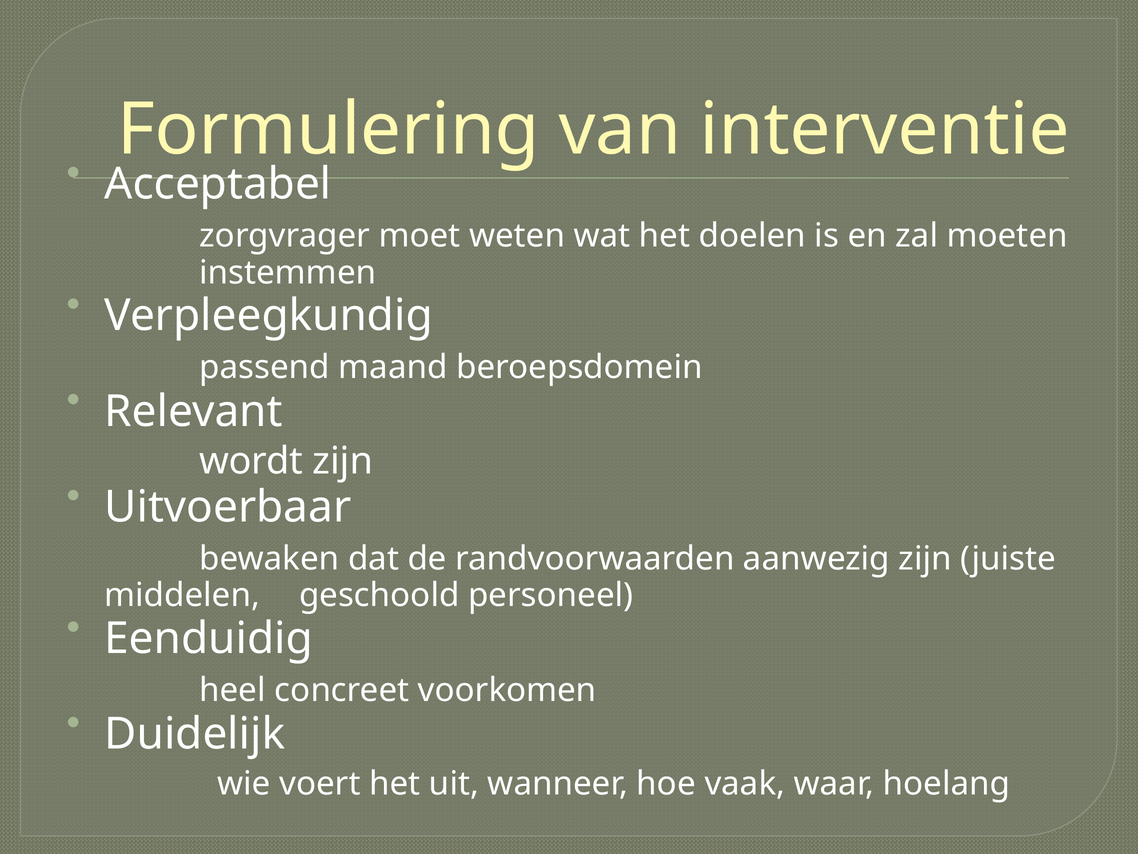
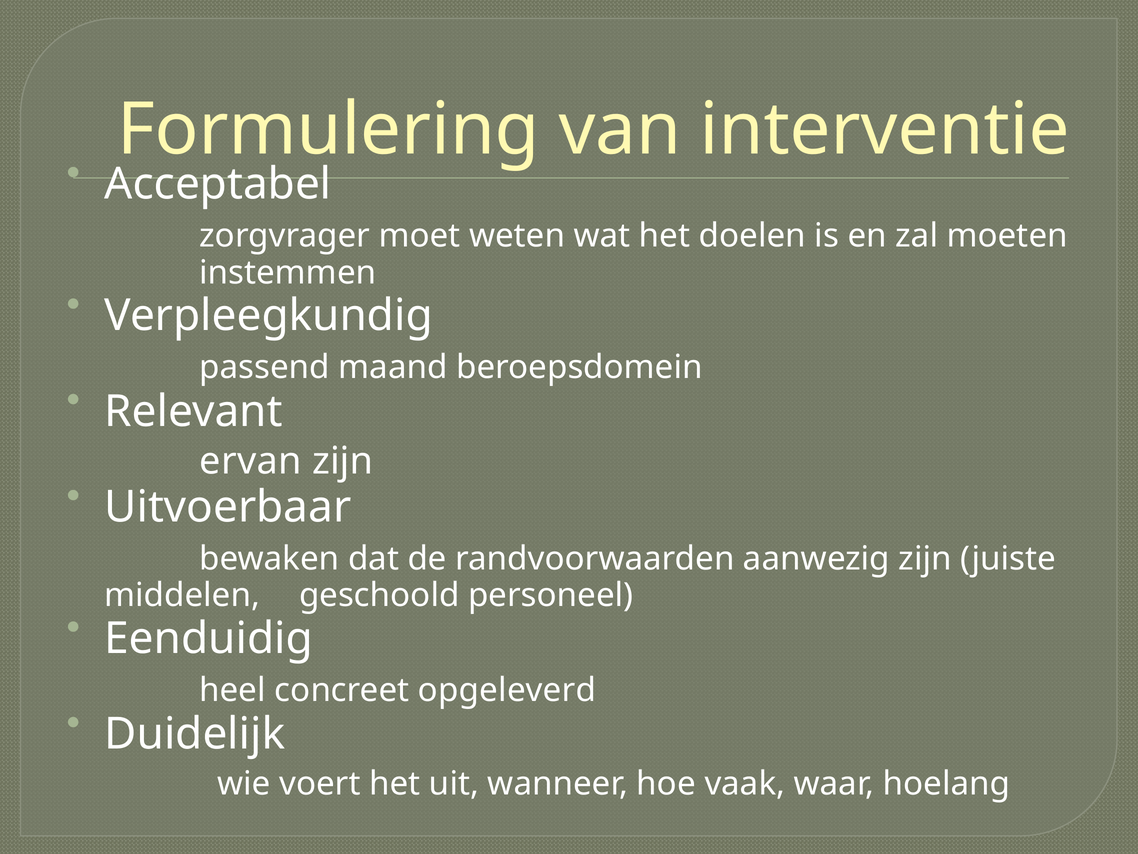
wordt: wordt -> ervan (251, 461)
voorkomen: voorkomen -> opgeleverd (507, 690)
